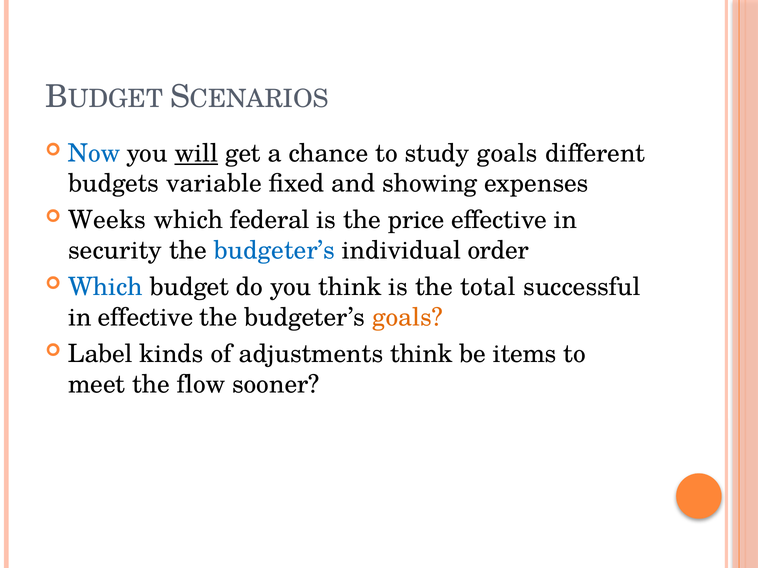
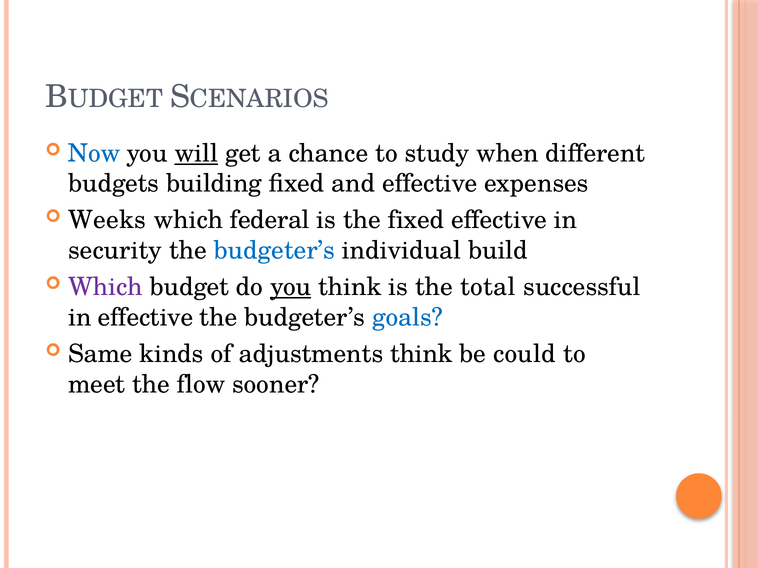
study goals: goals -> when (507, 153)
variable: variable -> building (214, 184)
and showing: showing -> effective (430, 184)
the price: price -> fixed (416, 220)
order: order -> build (498, 251)
Which colour: blue -> purple (105, 287)
you underline: none -> present (291, 287)
goals colour: orange -> blue (408, 318)
Label: Label -> Same (100, 354)
items: items -> could (524, 354)
